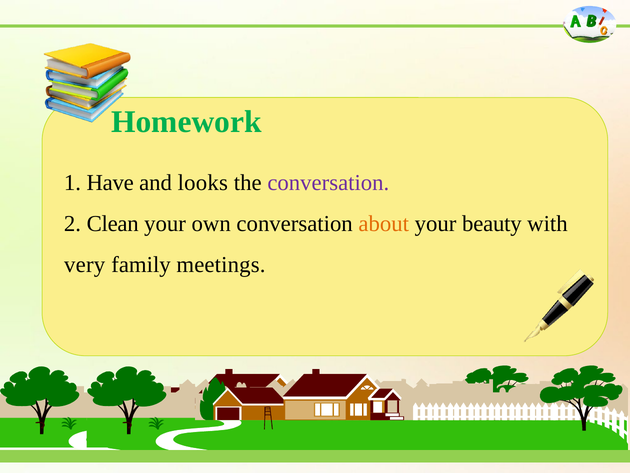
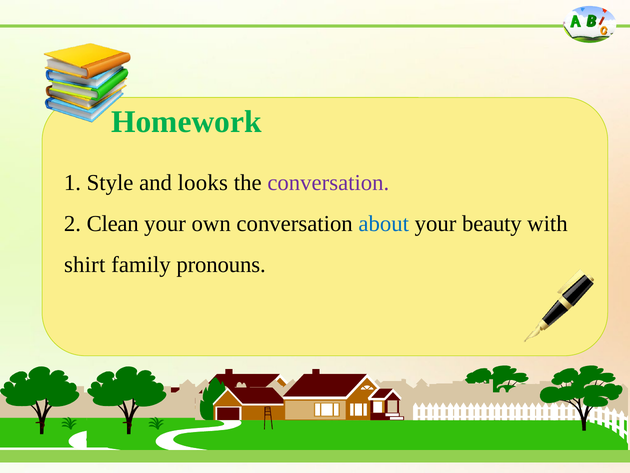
Have: Have -> Style (110, 183)
about colour: orange -> blue (384, 224)
very: very -> shirt (85, 265)
meetings: meetings -> pronouns (221, 265)
